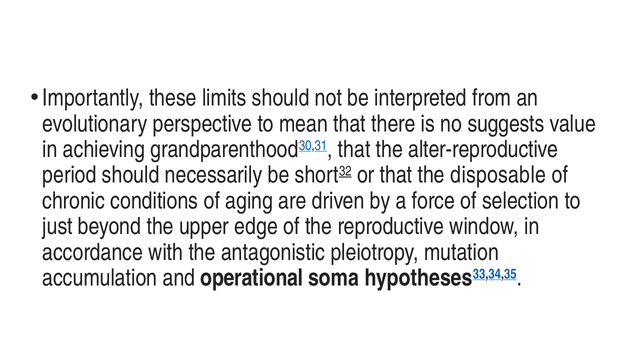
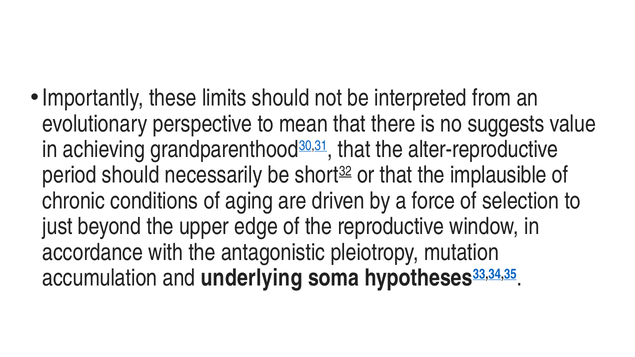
disposable: disposable -> implausible (498, 175)
operational: operational -> underlying (252, 278)
